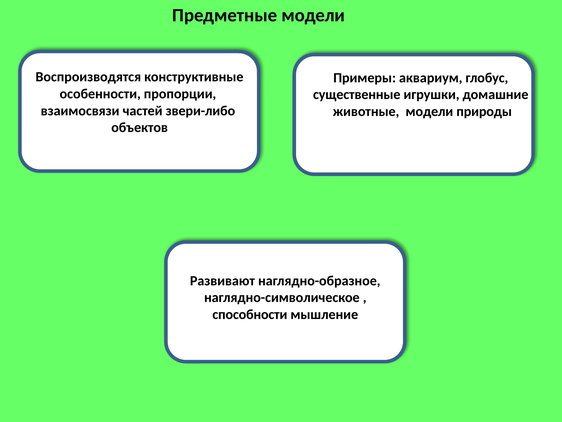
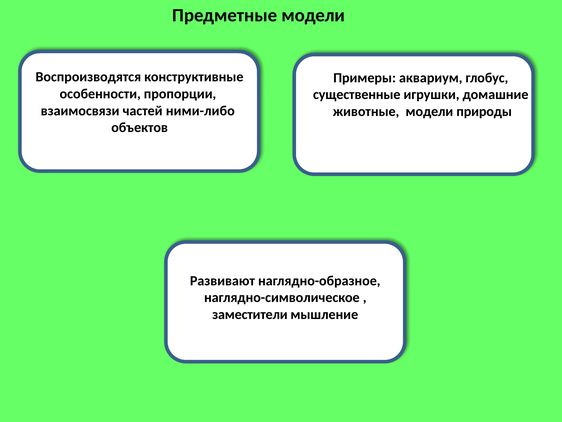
звери-либо: звери-либо -> ними-либо (200, 111)
способности: способности -> заместители (250, 314)
